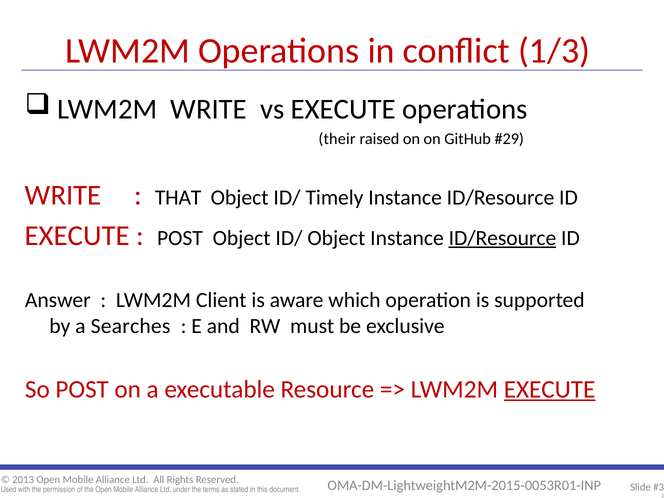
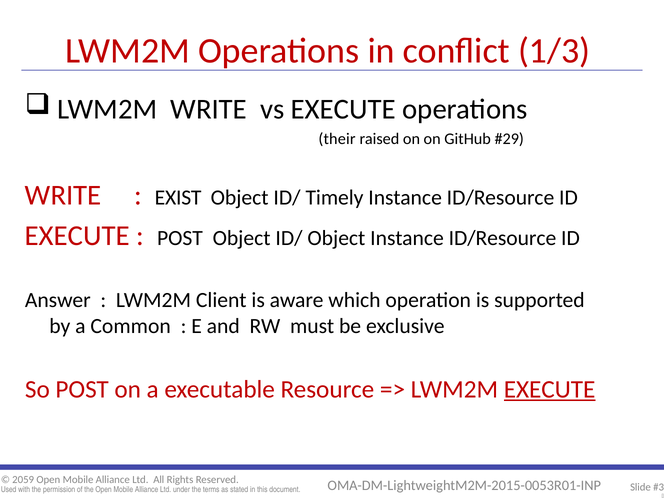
THAT: THAT -> EXIST (178, 198)
ID/Resource underline: present -> none (502, 238)
Searches: Searches -> Common (131, 326)
2013: 2013 -> 2059 (23, 480)
